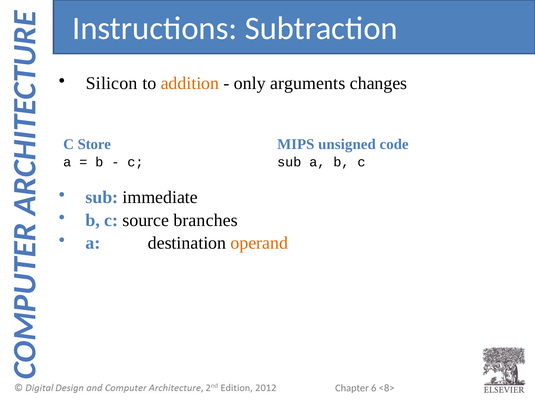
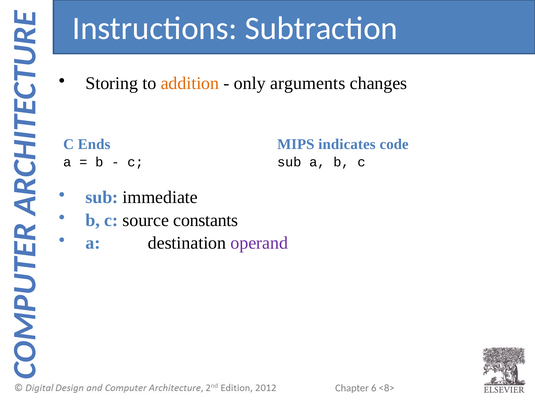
Silicon: Silicon -> Storing (112, 83)
Store: Store -> Ends (94, 144)
unsigned: unsigned -> indicates (347, 144)
branches: branches -> constants (206, 220)
operand colour: orange -> purple (259, 243)
